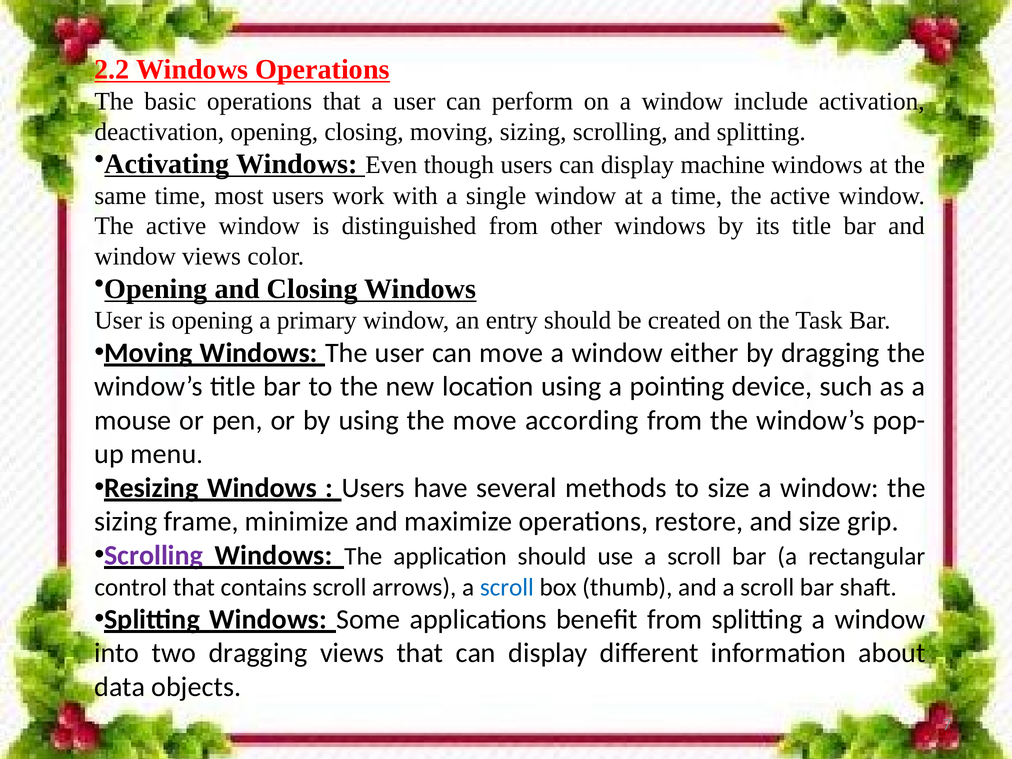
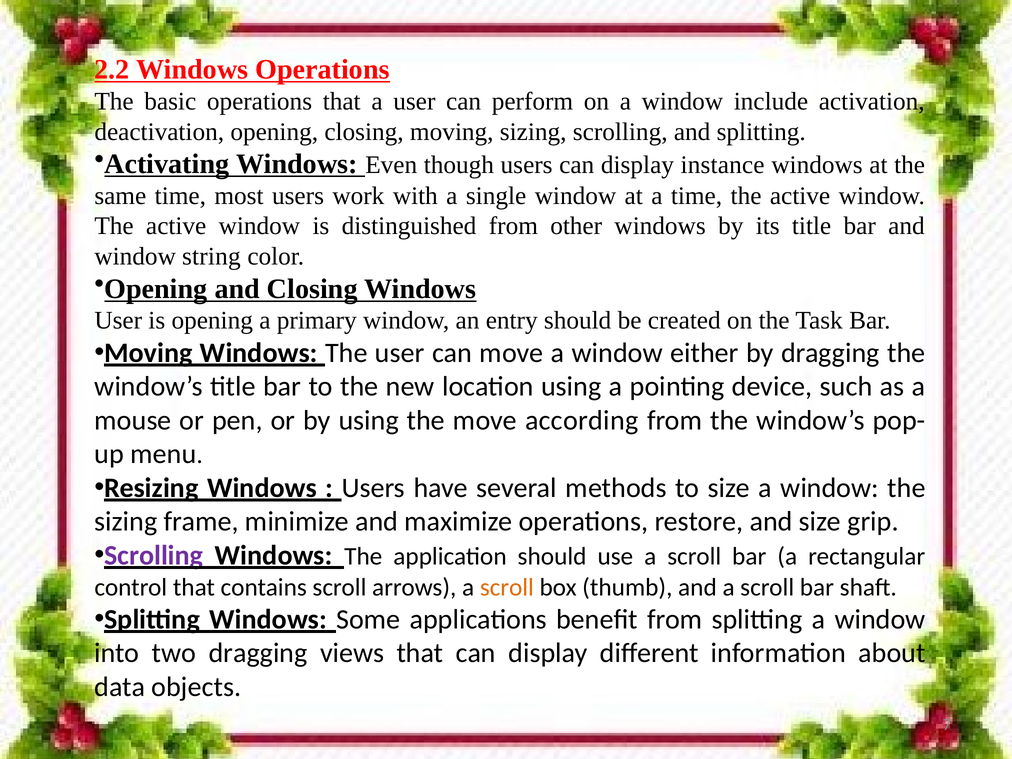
machine: machine -> instance (723, 165)
window views: views -> string (211, 256)
scroll colour: blue -> orange (507, 587)
